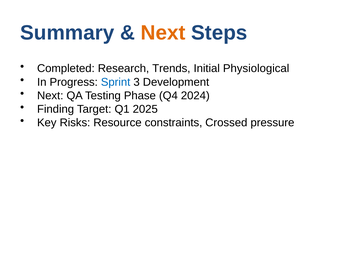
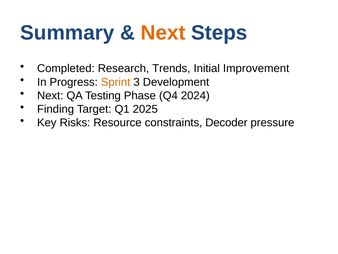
Physiological: Physiological -> Improvement (256, 68)
Sprint colour: blue -> orange (116, 82)
Crossed: Crossed -> Decoder (226, 122)
